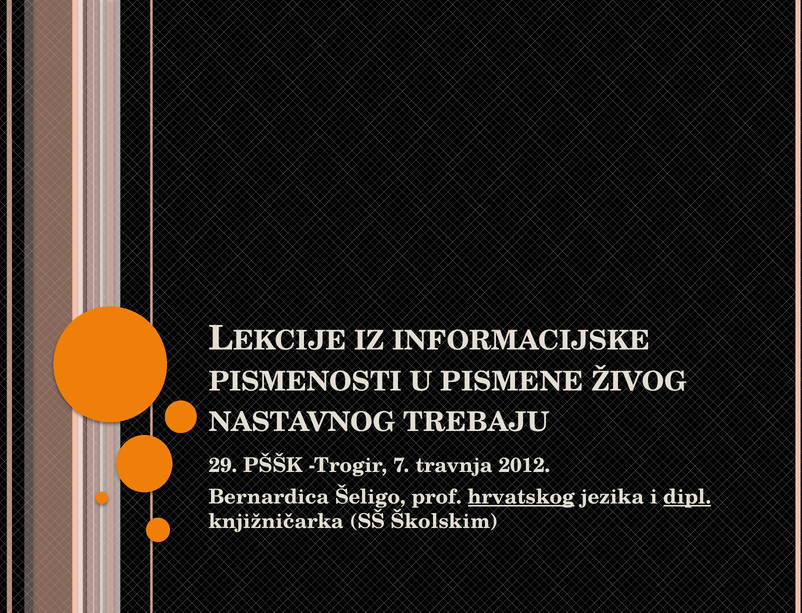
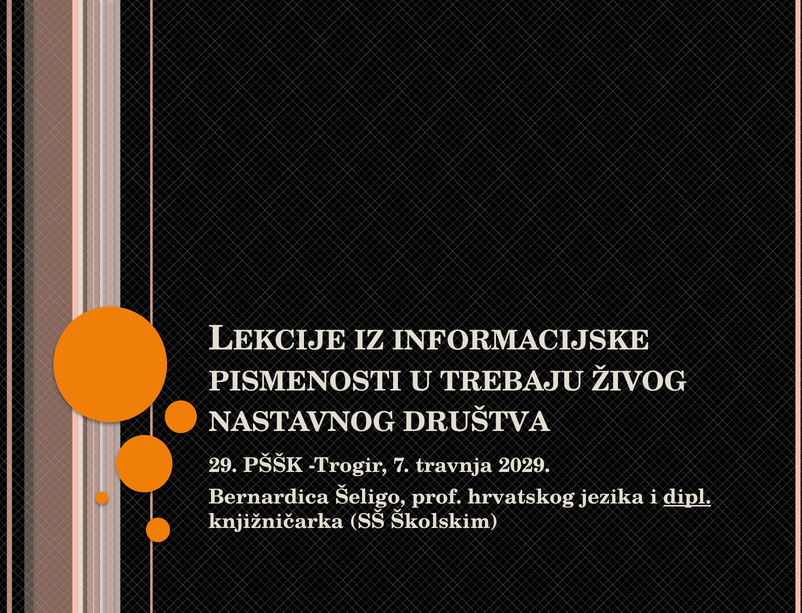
PISMENE: PISMENE -> TREBAJU (512, 382)
TREBAJU: TREBAJU -> DRUŠTVA (477, 423)
2012: 2012 -> 2029 (525, 466)
hrvatskog underline: present -> none (521, 497)
